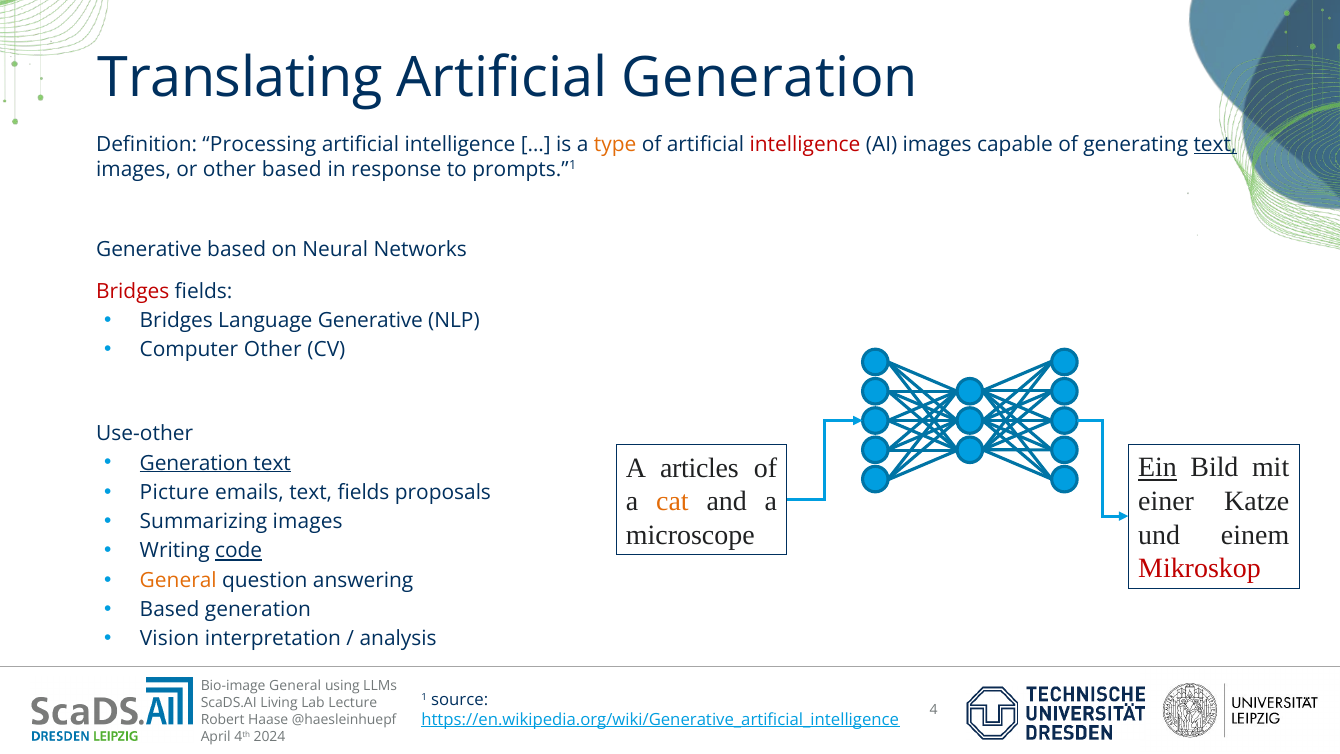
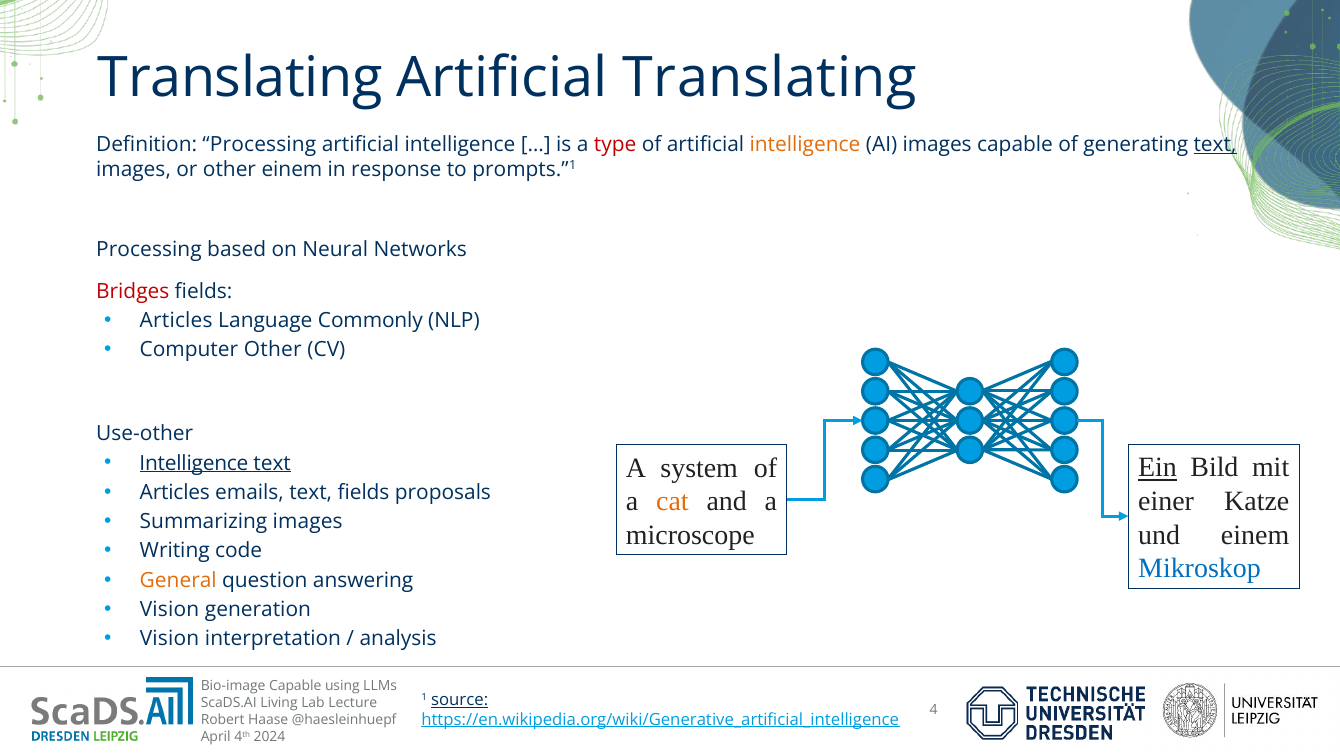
Artificial Generation: Generation -> Translating (770, 78)
type colour: orange -> red (615, 144)
intelligence colour: red -> orange (805, 144)
other based: based -> einem (292, 169)
Generative: Generative -> Processing (149, 249)
Bridges: Bridges -> Articles (176, 321)
Language Generative: Generative -> Commonly (370, 321)
Generation: Generation -> Intelligence (194, 463)
articles: articles -> system (699, 468)
Picture: Picture -> Articles (175, 492)
code underline: present -> none (239, 551)
Mikroskop colour: red -> blue (1199, 568)
Based: Based -> Vision (170, 610)
General: General -> Capable (295, 686)
source underline: none -> present (460, 700)
